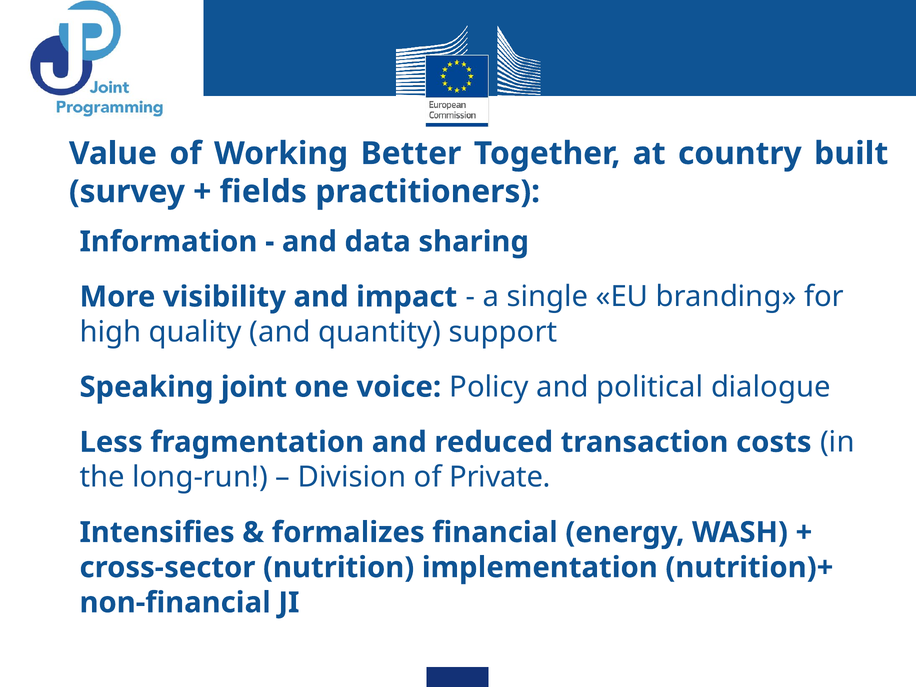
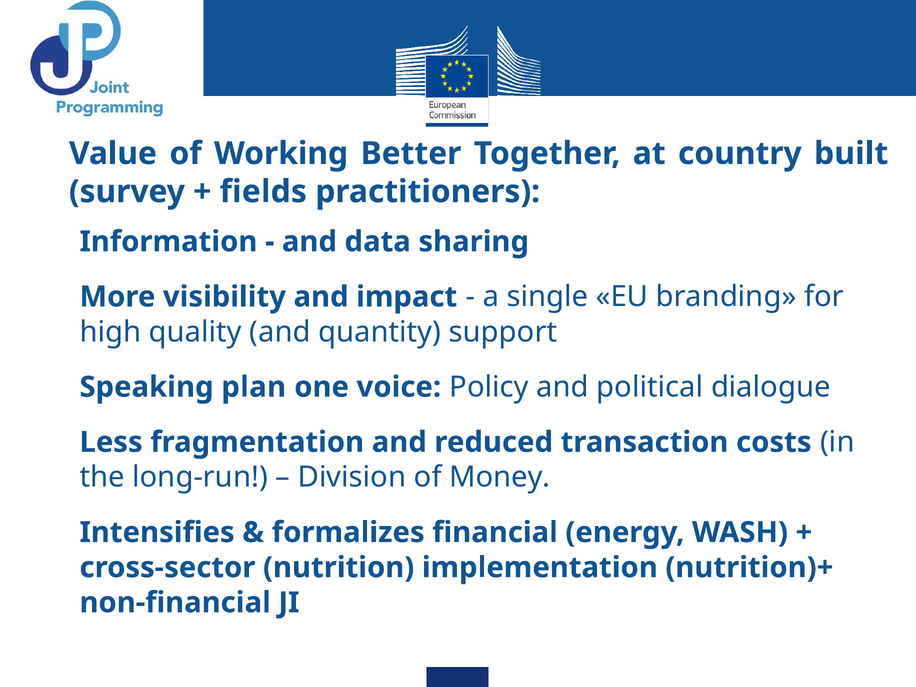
joint: joint -> plan (254, 387)
Private: Private -> Money (500, 477)
